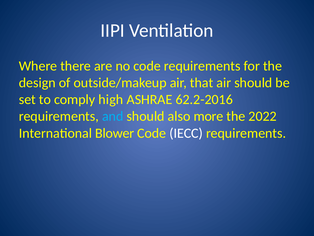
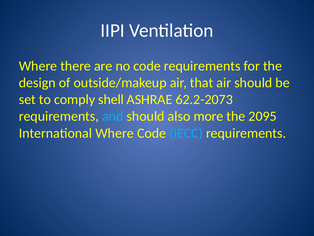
high: high -> shell (111, 99)
62.2-2016: 62.2-2016 -> 62.2-2073 (204, 99)
2022: 2022 -> 2095 (263, 116)
International Blower: Blower -> Where (115, 133)
IECC colour: white -> light blue (186, 133)
